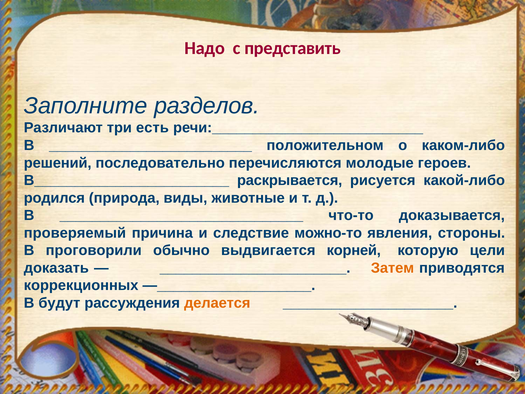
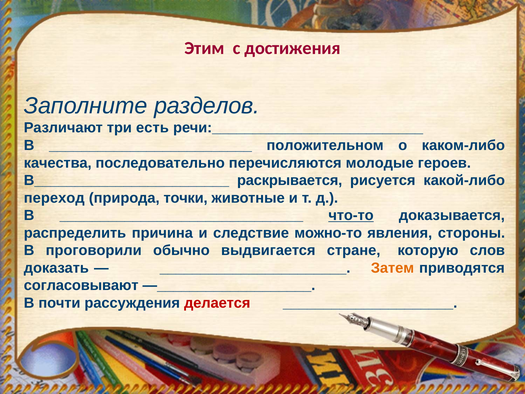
Надо: Надо -> Этим (205, 48)
представить: представить -> достижения (293, 48)
решений: решений -> качества (58, 163)
родился: родился -> переход (54, 198)
виды: виды -> точки (186, 198)
что-то underline: none -> present (351, 215)
проверяемый: проверяемый -> распределить (75, 233)
корней: корней -> стране (354, 250)
цели: цели -> слов (487, 250)
коррекционных: коррекционных -> согласовывают (81, 285)
будут: будут -> почти (59, 303)
делается colour: orange -> red (217, 303)
